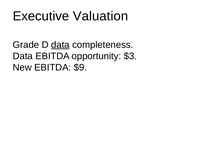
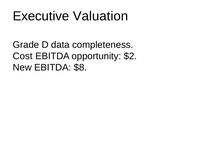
data underline: present -> none (60, 45)
Data: Data -> Cost (23, 56)
$3: $3 -> $2 (130, 56)
$9: $9 -> $8 (80, 67)
